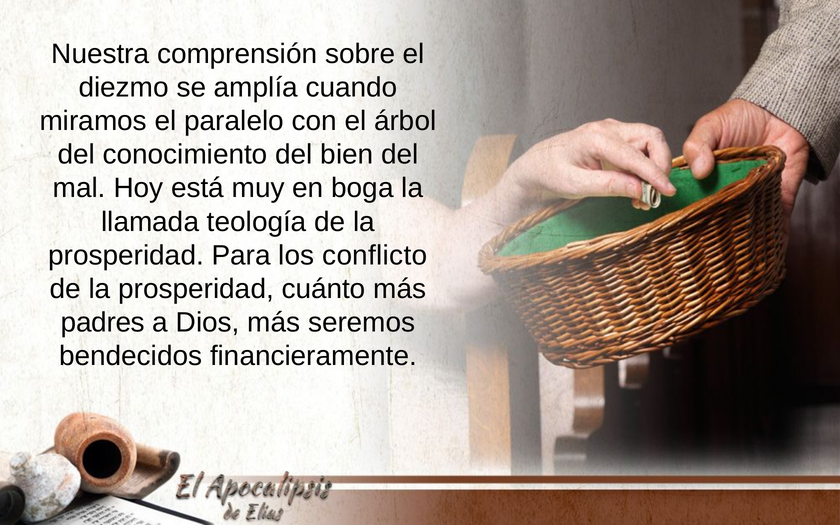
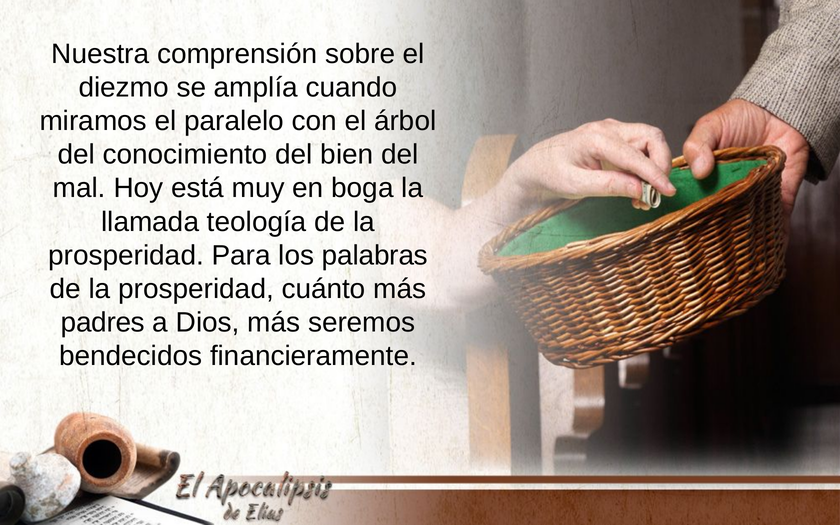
conflicto: conflicto -> palabras (375, 255)
